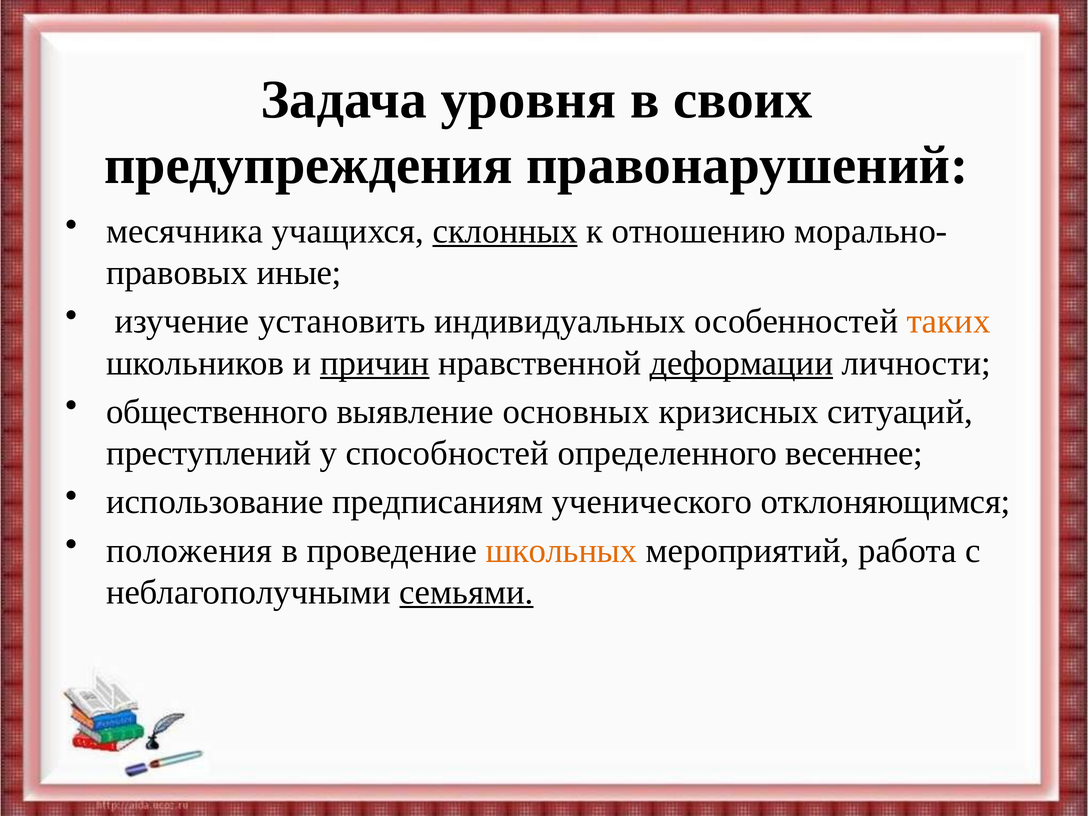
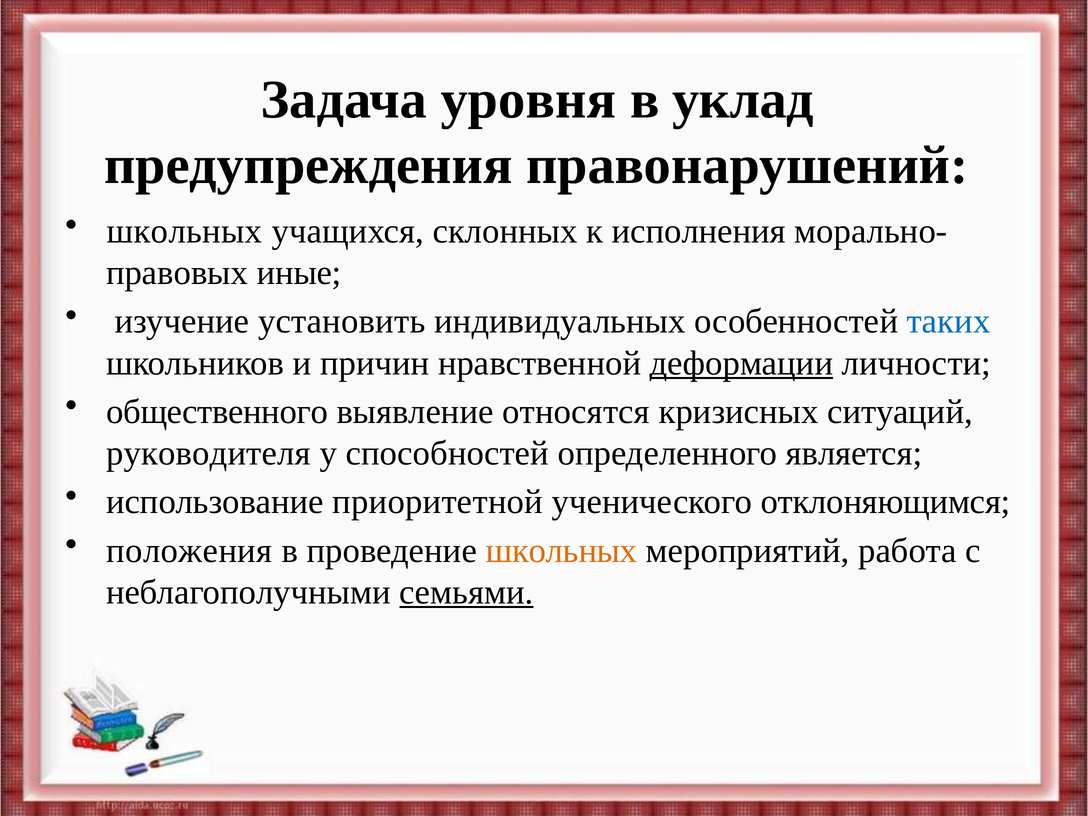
своих: своих -> уклад (743, 100)
месячника: месячника -> школьных (184, 231)
склонных underline: present -> none (505, 231)
отношению: отношению -> исполнения (699, 231)
таких colour: orange -> blue (949, 321)
причин underline: present -> none (375, 363)
основных: основных -> относятся (576, 412)
преступлений: преступлений -> руководителя (208, 453)
весеннее: весеннее -> является (854, 453)
предписаниям: предписаниям -> приоритетной (438, 502)
